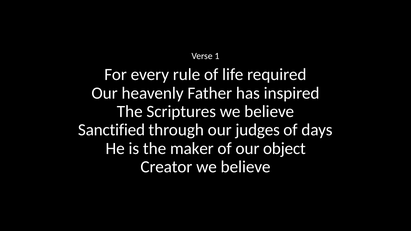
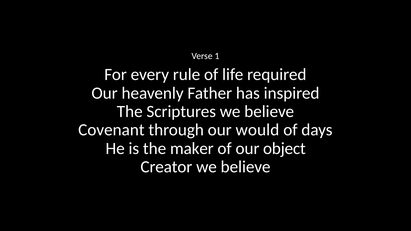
Sanctified: Sanctified -> Covenant (111, 130)
judges: judges -> would (257, 130)
